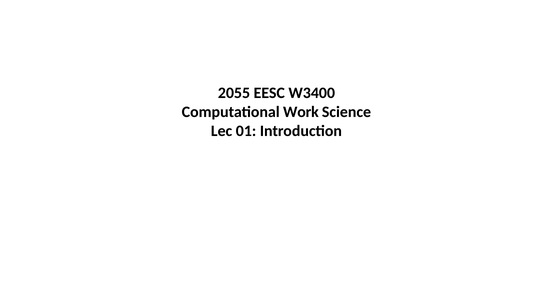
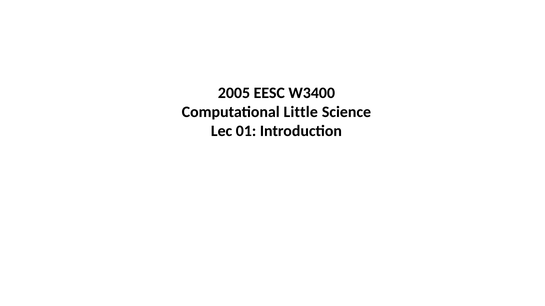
2055: 2055 -> 2005 (234, 93)
Work: Work -> Little (301, 112)
